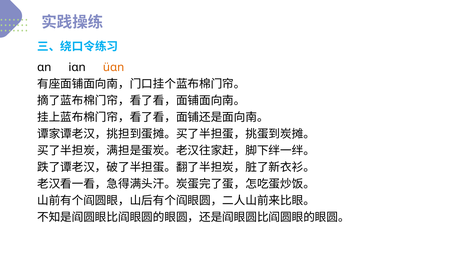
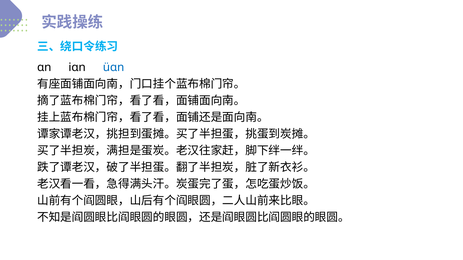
üɑn colour: orange -> blue (114, 68)
